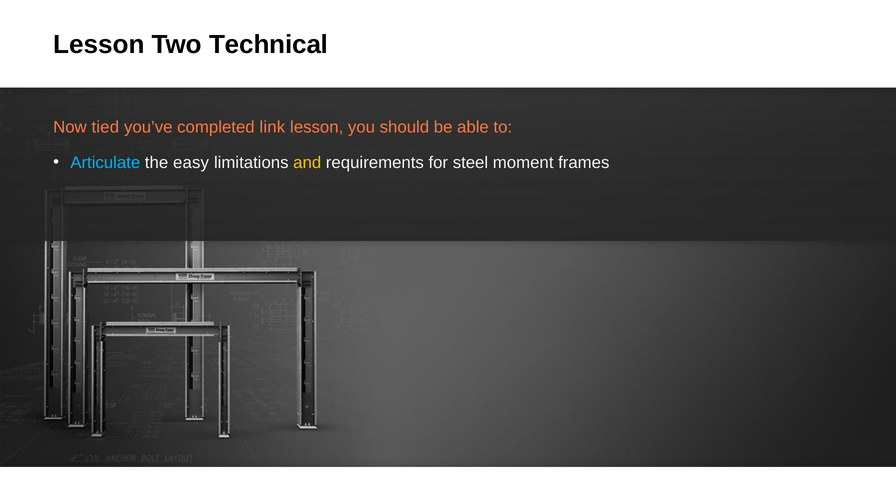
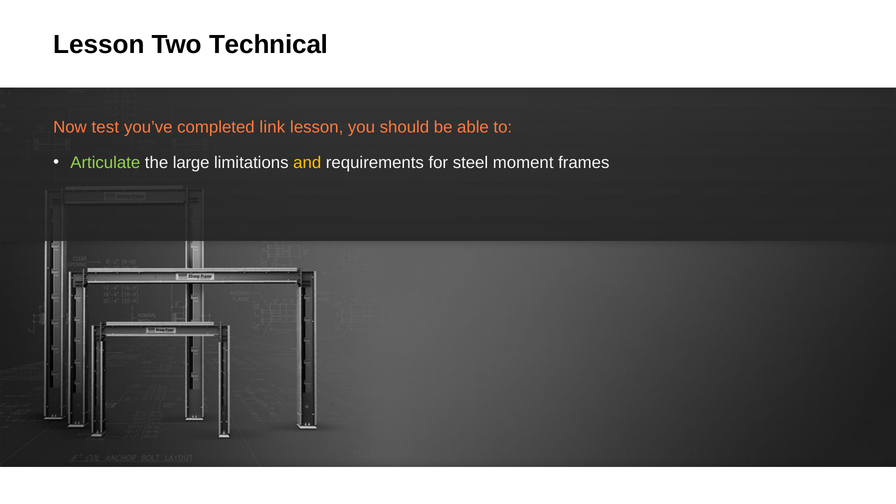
tied: tied -> test (105, 127)
Articulate colour: light blue -> light green (105, 163)
easy: easy -> large (191, 163)
